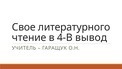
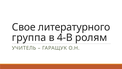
чтение: чтение -> группа (29, 37)
вывод: вывод -> ролям (91, 37)
